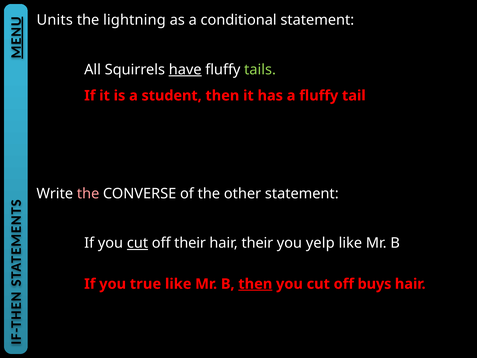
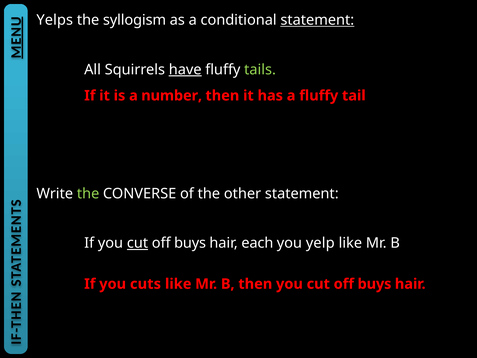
Units: Units -> Yelps (55, 20)
lightning: lightning -> syllogism (135, 20)
statement underline: none -> present (317, 20)
student: student -> number (172, 96)
the colour: pink -> light green (88, 193)
their: their -> buys (190, 243)
hair their: their -> each (257, 243)
true: true -> cuts (145, 284)
then underline: present -> none (255, 284)
